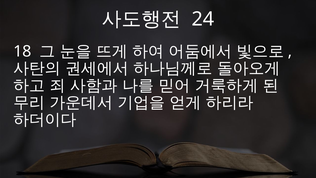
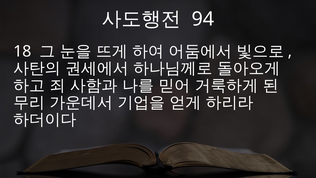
24: 24 -> 94 (203, 19)
